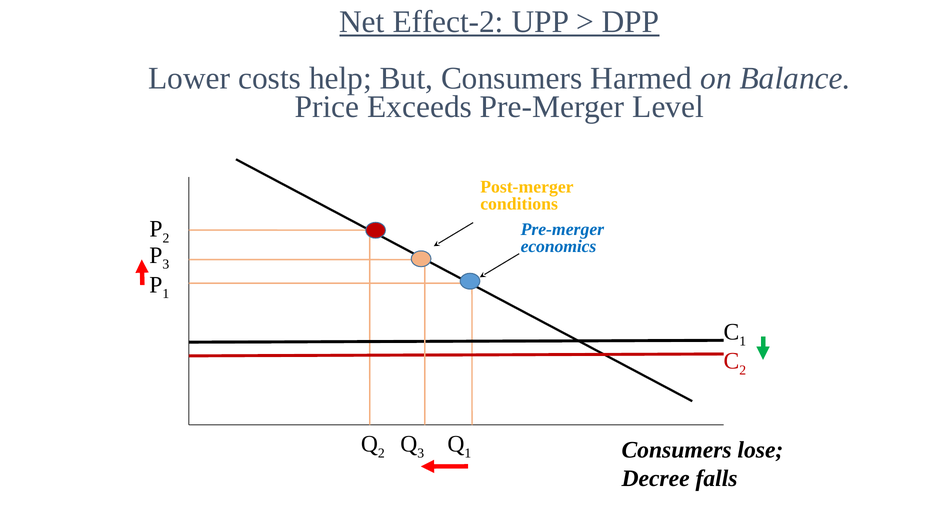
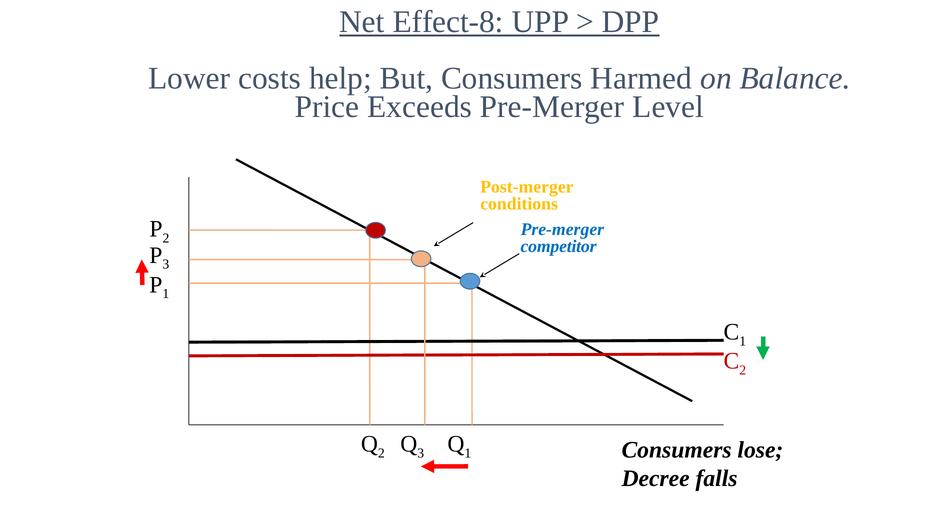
Effect-2: Effect-2 -> Effect-8 (448, 22)
economics: economics -> competitor (559, 247)
